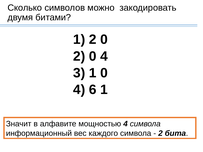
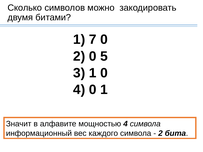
1 2: 2 -> 7 (93, 40)
2 0 4: 4 -> 5 (104, 56)
4 6: 6 -> 0 (93, 90)
